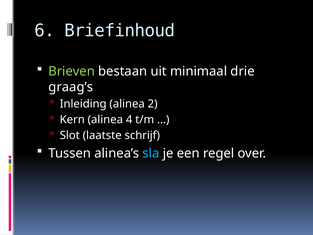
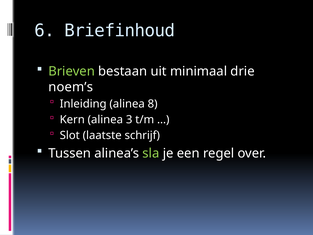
graag’s: graag’s -> noem’s (71, 87)
2: 2 -> 8 (153, 104)
4: 4 -> 3 (129, 120)
sla colour: light blue -> light green (151, 153)
